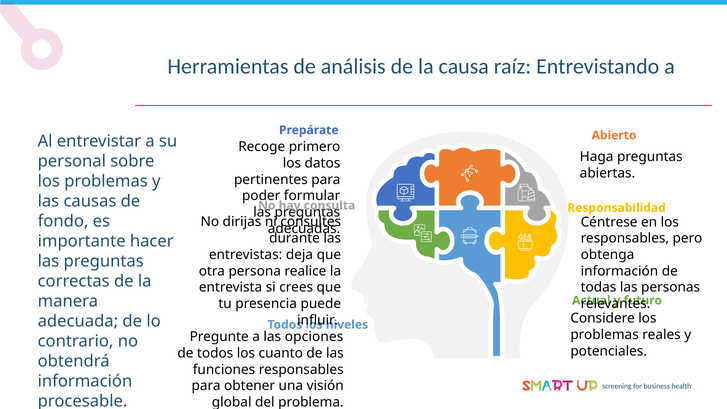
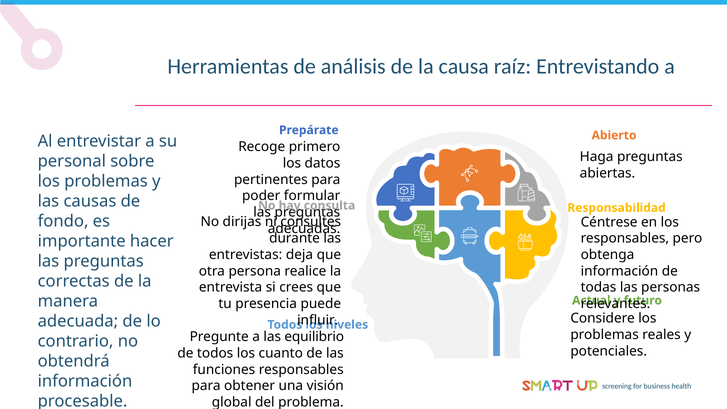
opciones: opciones -> equilibrio (314, 337)
